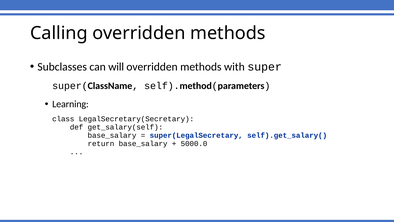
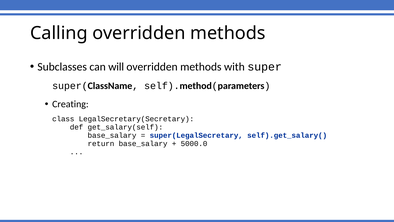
Learning: Learning -> Creating (70, 104)
